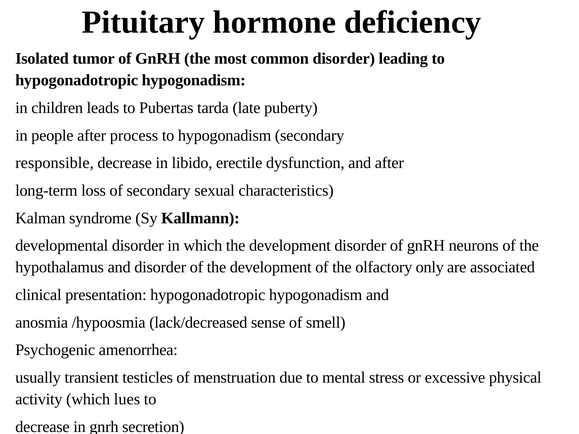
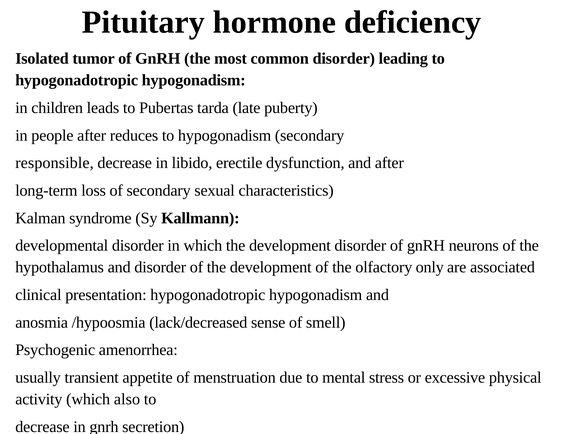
process: process -> reduces (134, 135)
testicles: testicles -> appetite (148, 378)
lues: lues -> also (127, 399)
